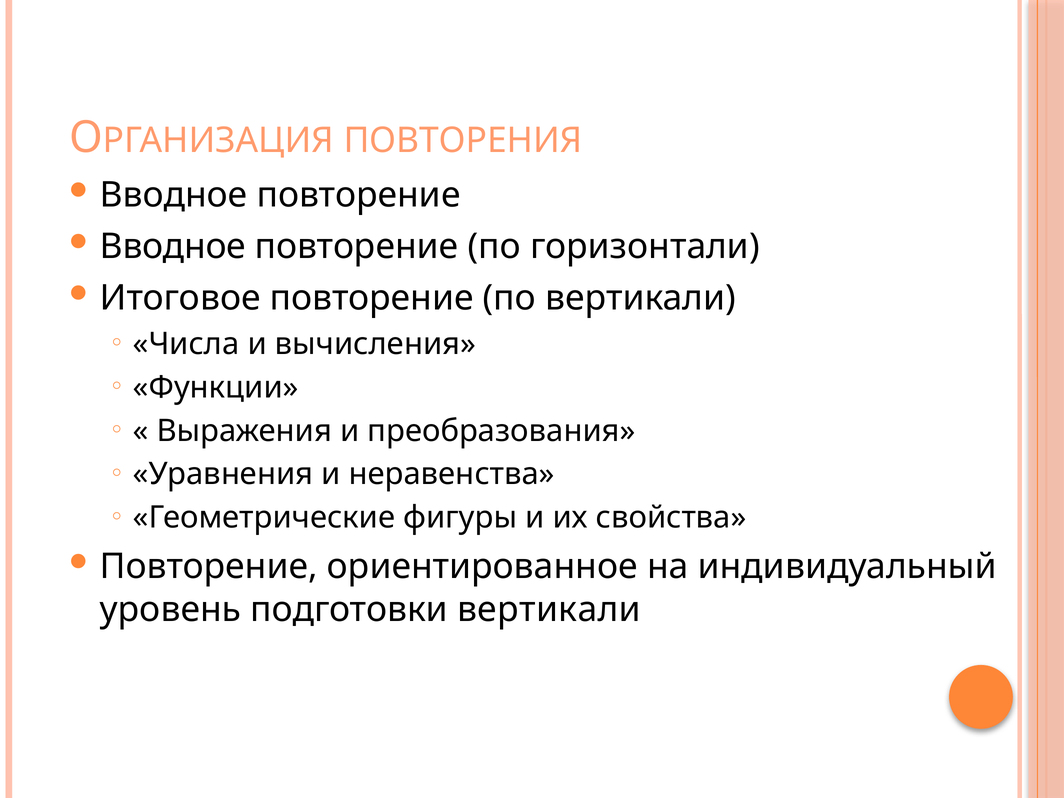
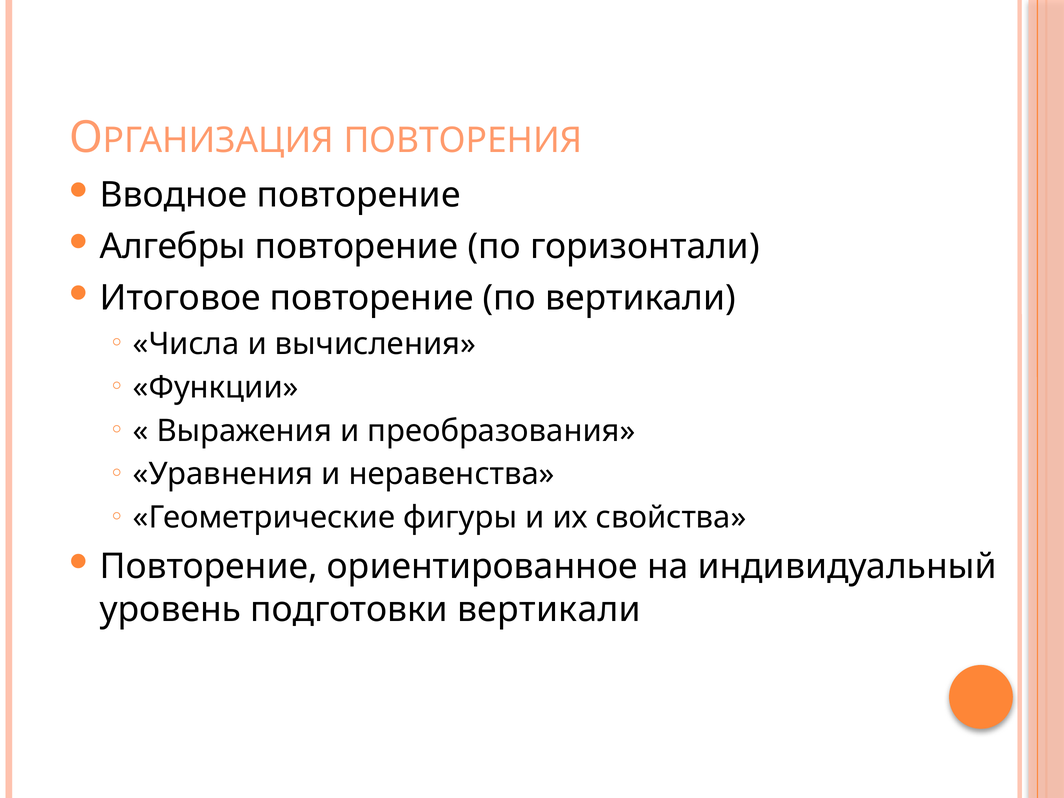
Вводное: Вводное -> Алгебры (173, 247)
